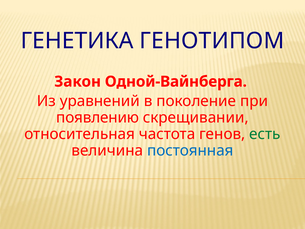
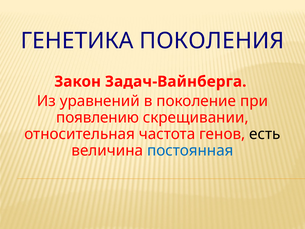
ГЕНОТИПОМ: ГЕНОТИПОМ -> ПОКОЛЕНИЯ (212, 41)
Одной-Вайнберга: Одной-Вайнберга -> Задач-Вайнберга (176, 82)
есть colour: green -> black (265, 134)
